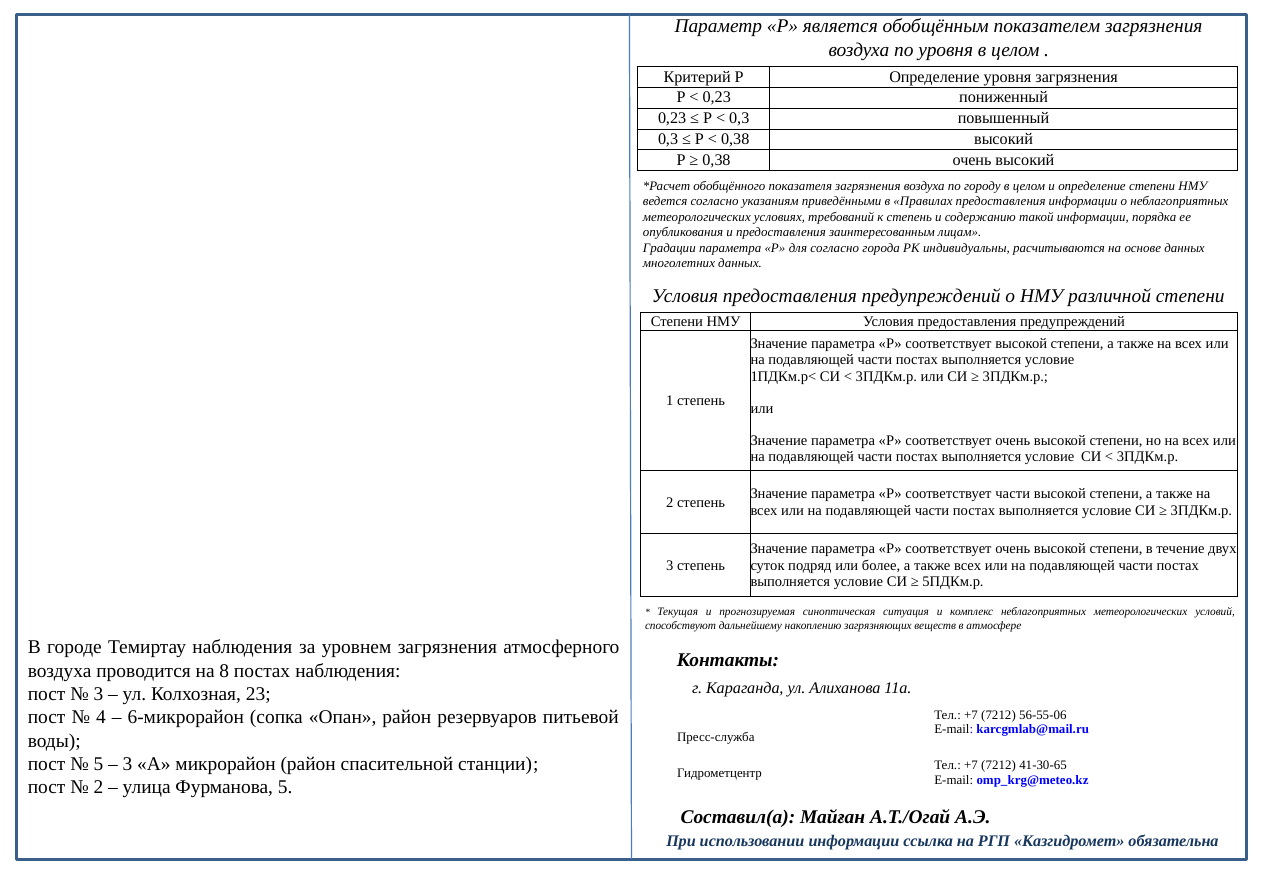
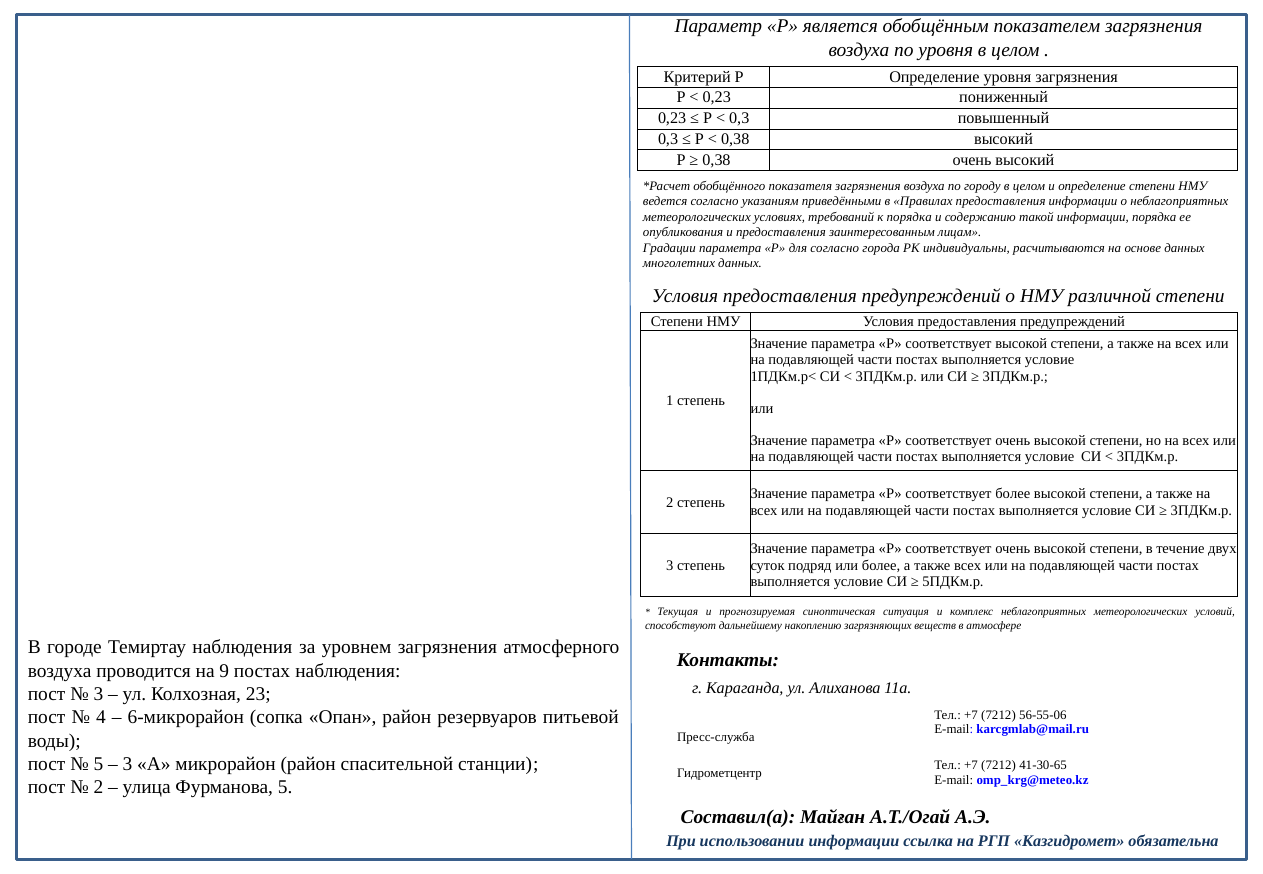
к степень: степень -> порядка (909, 217)
соответствует части: части -> более (1013, 494)
8: 8 -> 9 (224, 671)
